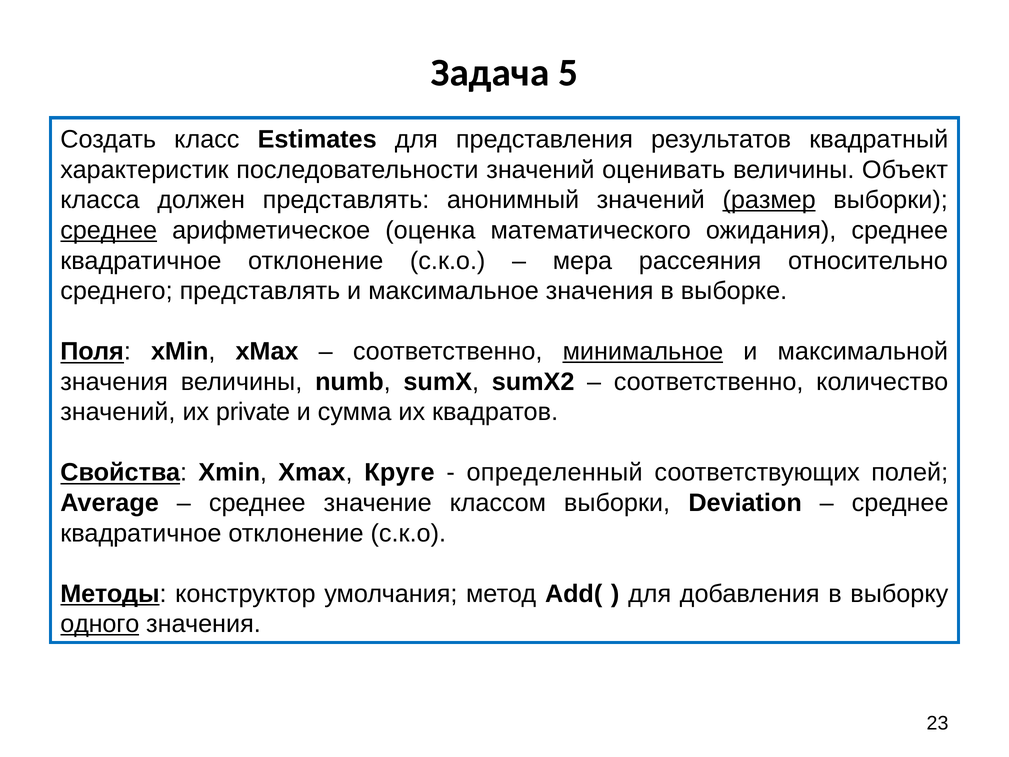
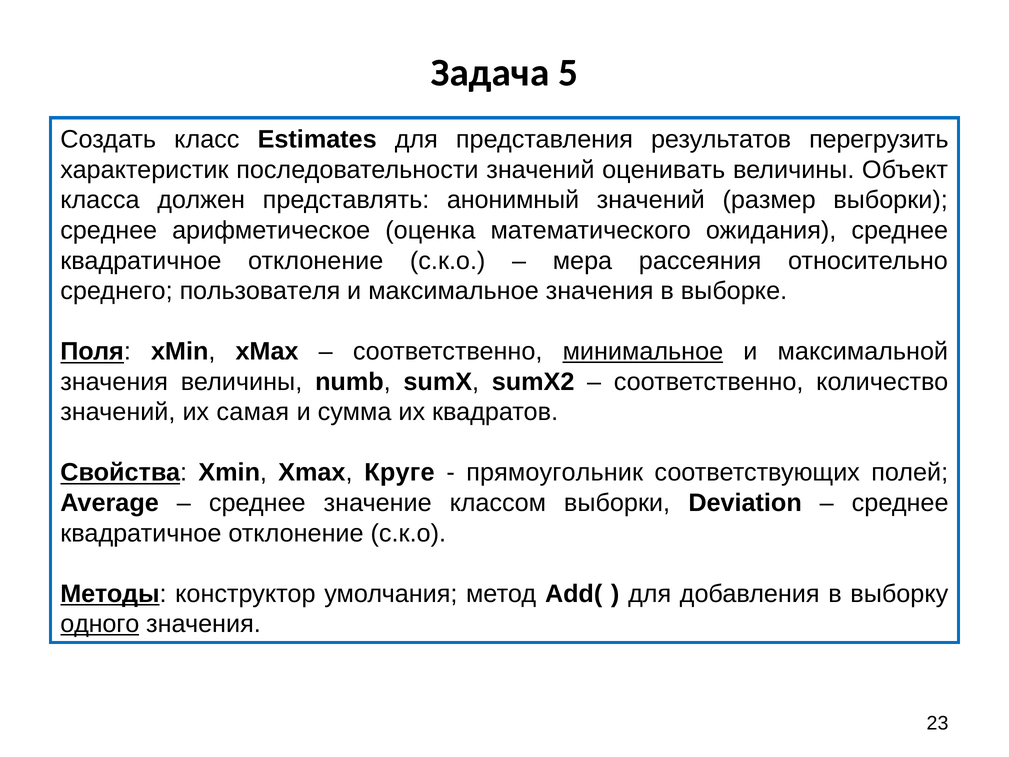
квадратный: квадратный -> перегрузить (879, 140)
размер underline: present -> none (769, 200)
среднее underline: present -> none (109, 230)
среднего представлять: представлять -> пользователя (260, 291)
private: private -> самая (253, 412)
определенный: определенный -> прямоугольник (555, 473)
